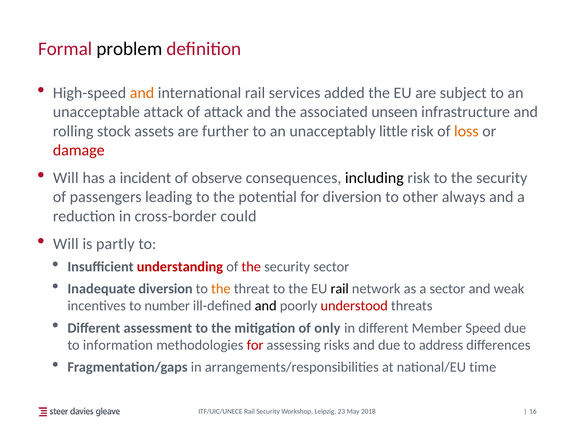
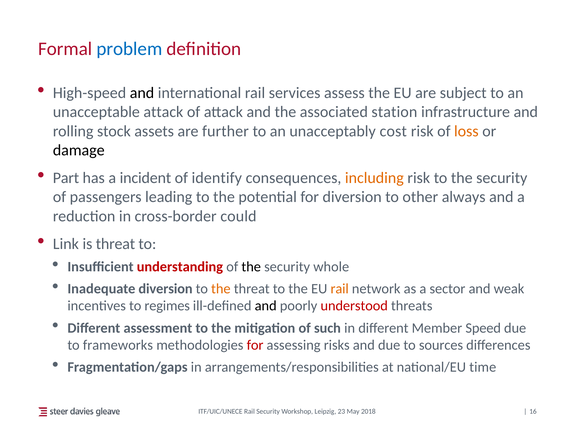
problem colour: black -> blue (129, 49)
and colour: orange -> black (142, 93)
added: added -> assess (344, 93)
unseen: unseen -> station (394, 112)
little: little -> cost (393, 131)
damage colour: red -> black (79, 150)
Will: Will -> Part (66, 178)
observe: observe -> identify (217, 178)
including colour: black -> orange (374, 178)
Will: Will -> Link (66, 243)
is partly: partly -> threat (115, 243)
the colour: red -> black (251, 266)
security sector: sector -> whole (331, 266)
rail colour: black -> orange (340, 288)
number: number -> regimes (167, 306)
only: only -> such (327, 328)
information: information -> frameworks (118, 345)
address: address -> sources (441, 345)
